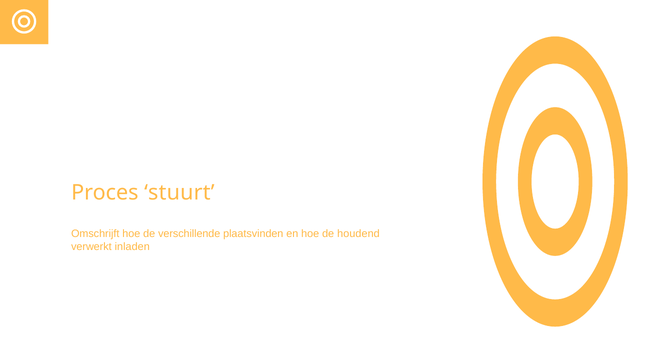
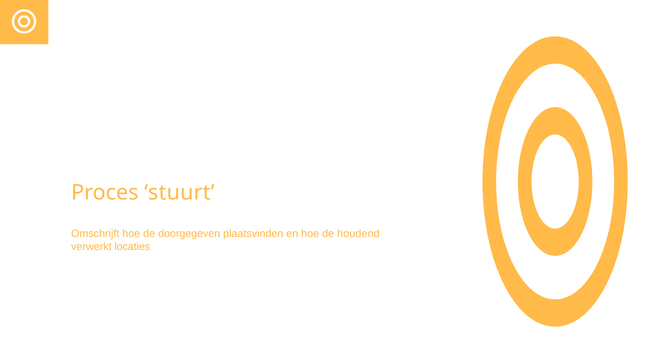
verschillende: verschillende -> doorgegeven (189, 234)
inladen: inladen -> locaties (132, 247)
